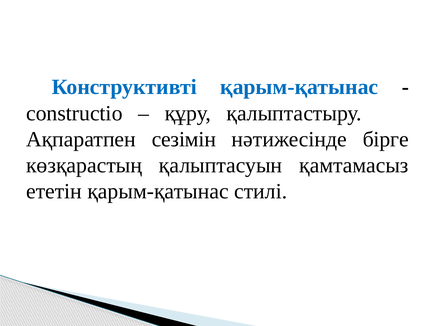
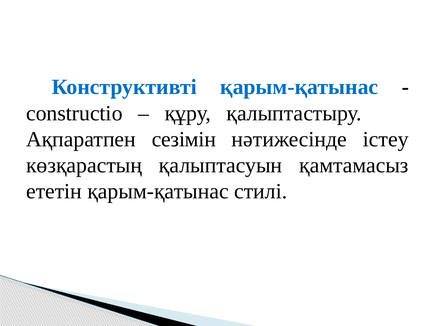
бірге: бірге -> істеу (386, 139)
